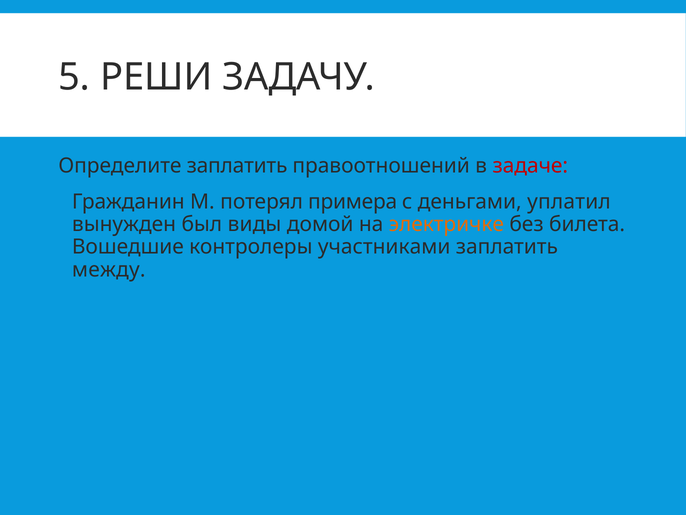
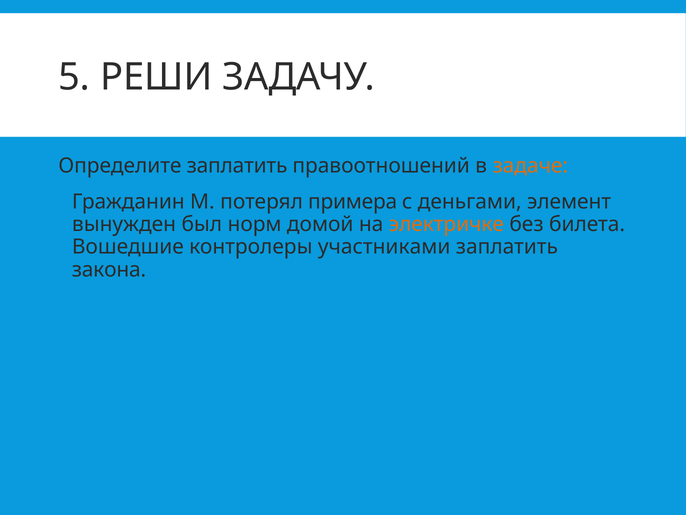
задаче colour: red -> orange (530, 166)
уплатил: уплатил -> элемент (569, 202)
виды: виды -> норм (255, 224)
между: между -> закона (109, 269)
